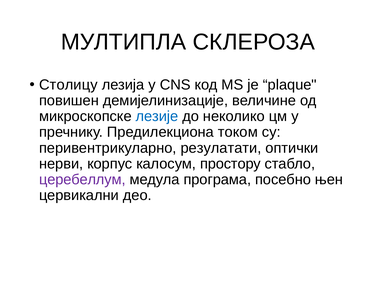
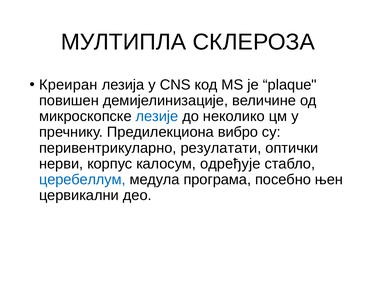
Столицу: Столицу -> Креиран (68, 85)
током: током -> вибро (238, 132)
простору: простору -> одређује (230, 164)
церебеллум colour: purple -> blue (82, 180)
